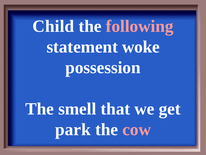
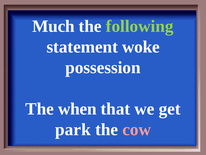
Child: Child -> Much (53, 26)
following colour: pink -> light green (140, 26)
smell: smell -> when (77, 108)
